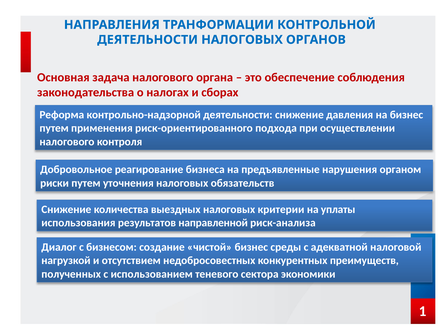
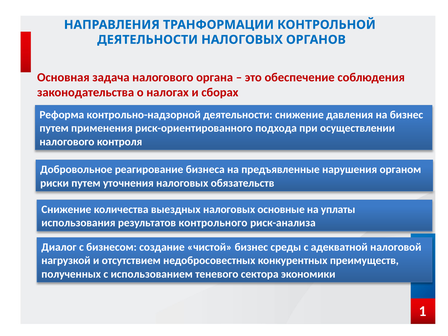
критерии: критерии -> основные (281, 209)
направленной: направленной -> контрольного (213, 223)
